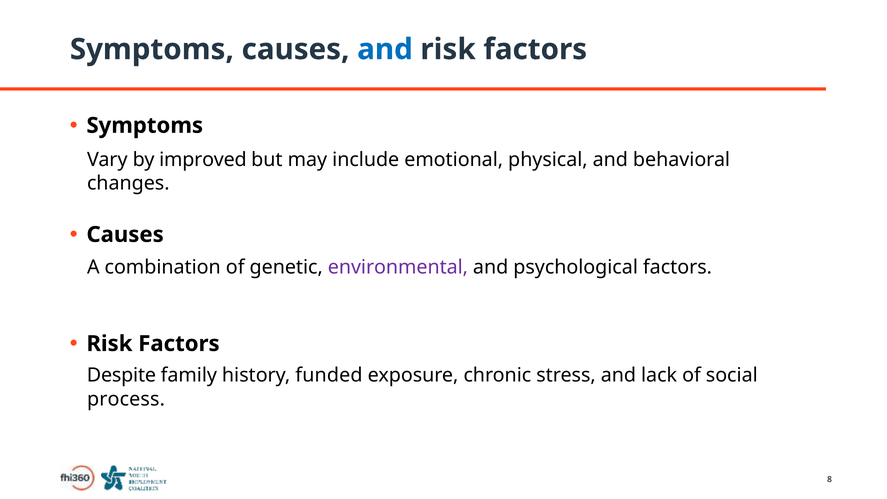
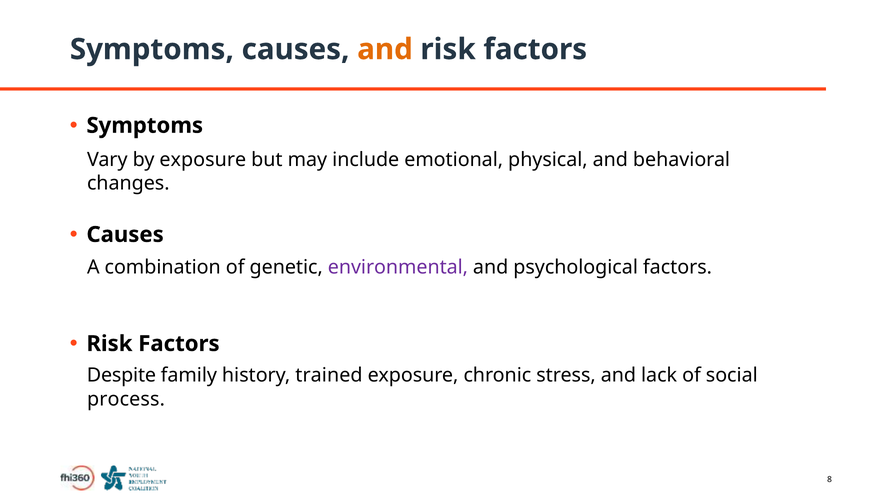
and colour: blue -> orange (385, 49)
by improved: improved -> exposure (203, 160)
funded: funded -> trained (329, 375)
